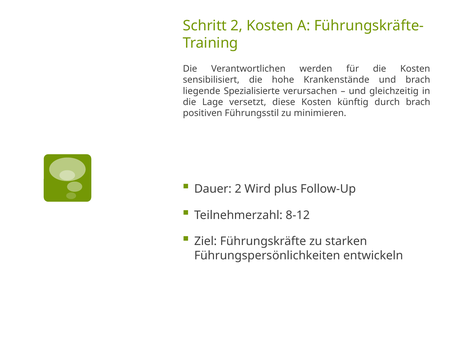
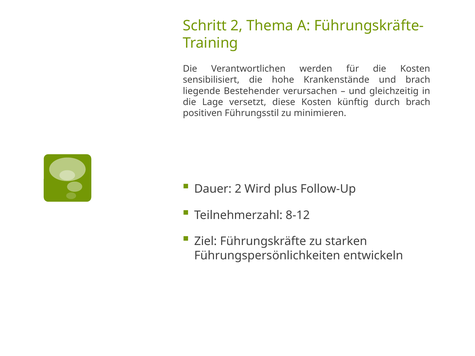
2 Kosten: Kosten -> Thema (270, 26)
Spezialisierte: Spezialisierte -> Bestehender (252, 91)
